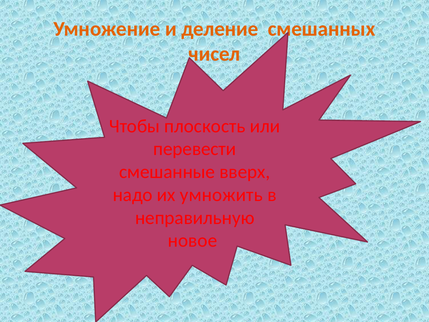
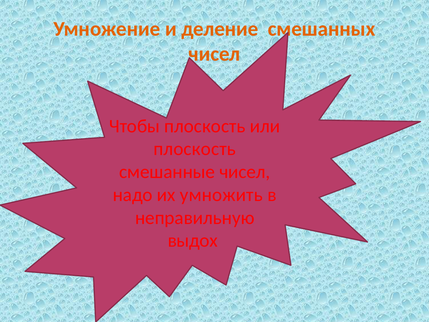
перевести: перевести -> плоскость (195, 149)
смешанные вверх: вверх -> чисел (245, 172)
новое: новое -> выдох (193, 240)
